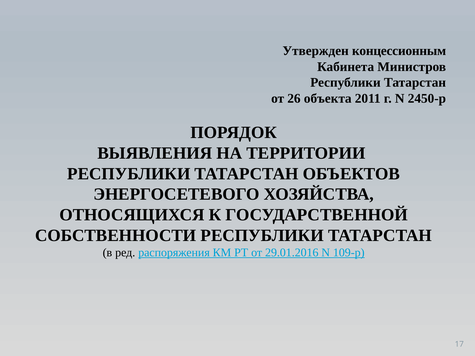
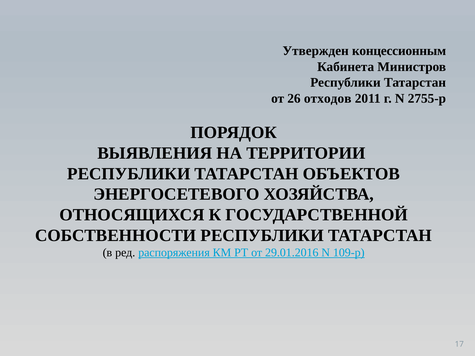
объекта: объекта -> отходов (328, 98)
2450-р: 2450-р -> 2755-р (427, 98)
